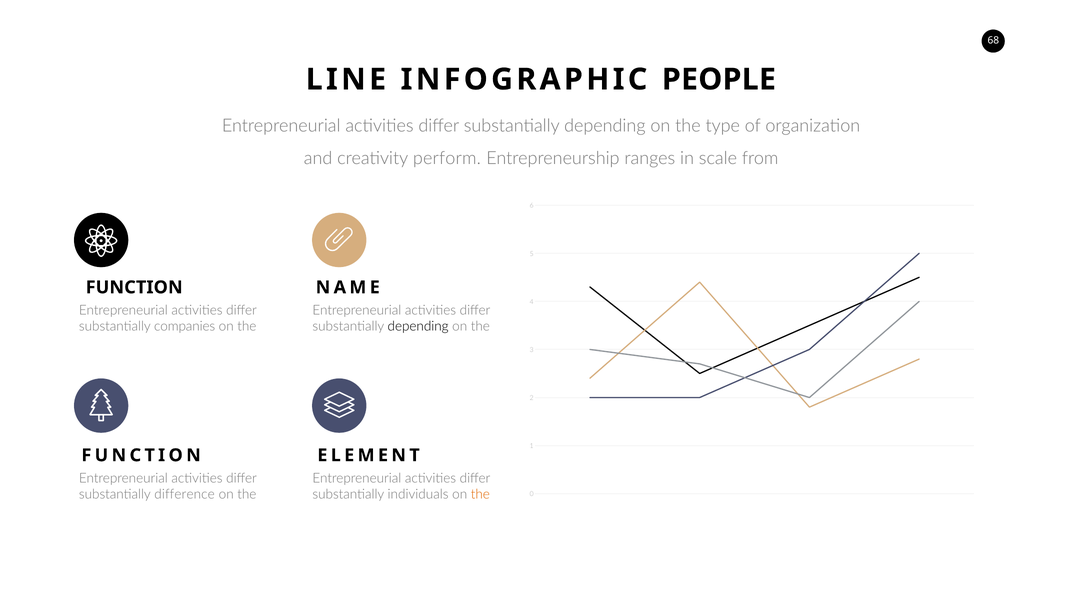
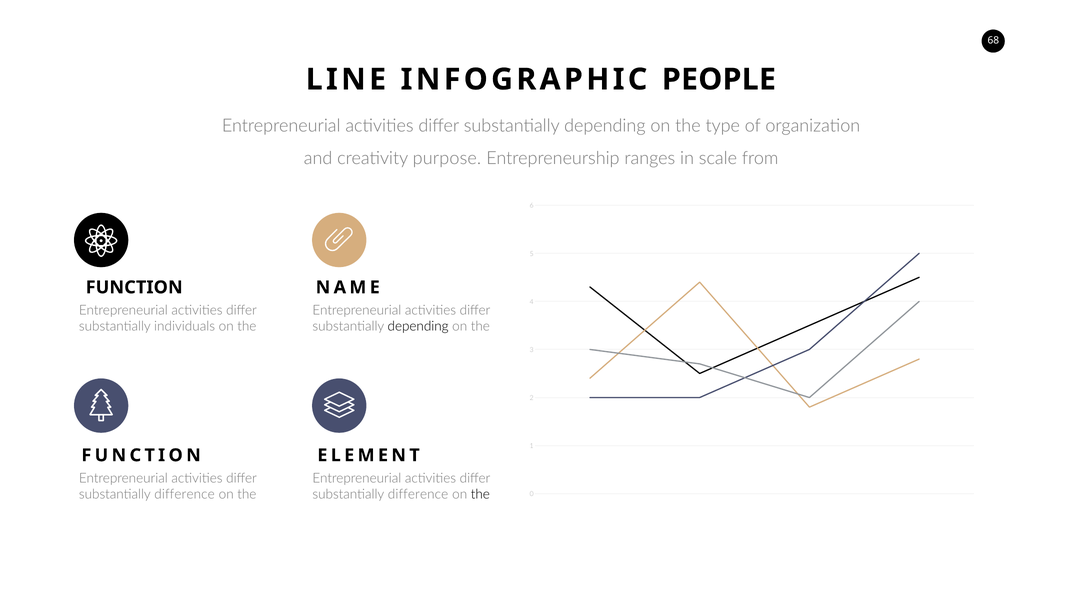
perform: perform -> purpose (447, 158)
companies: companies -> individuals (185, 326)
individuals: individuals -> difference (418, 494)
the colour: orange -> black (480, 494)
